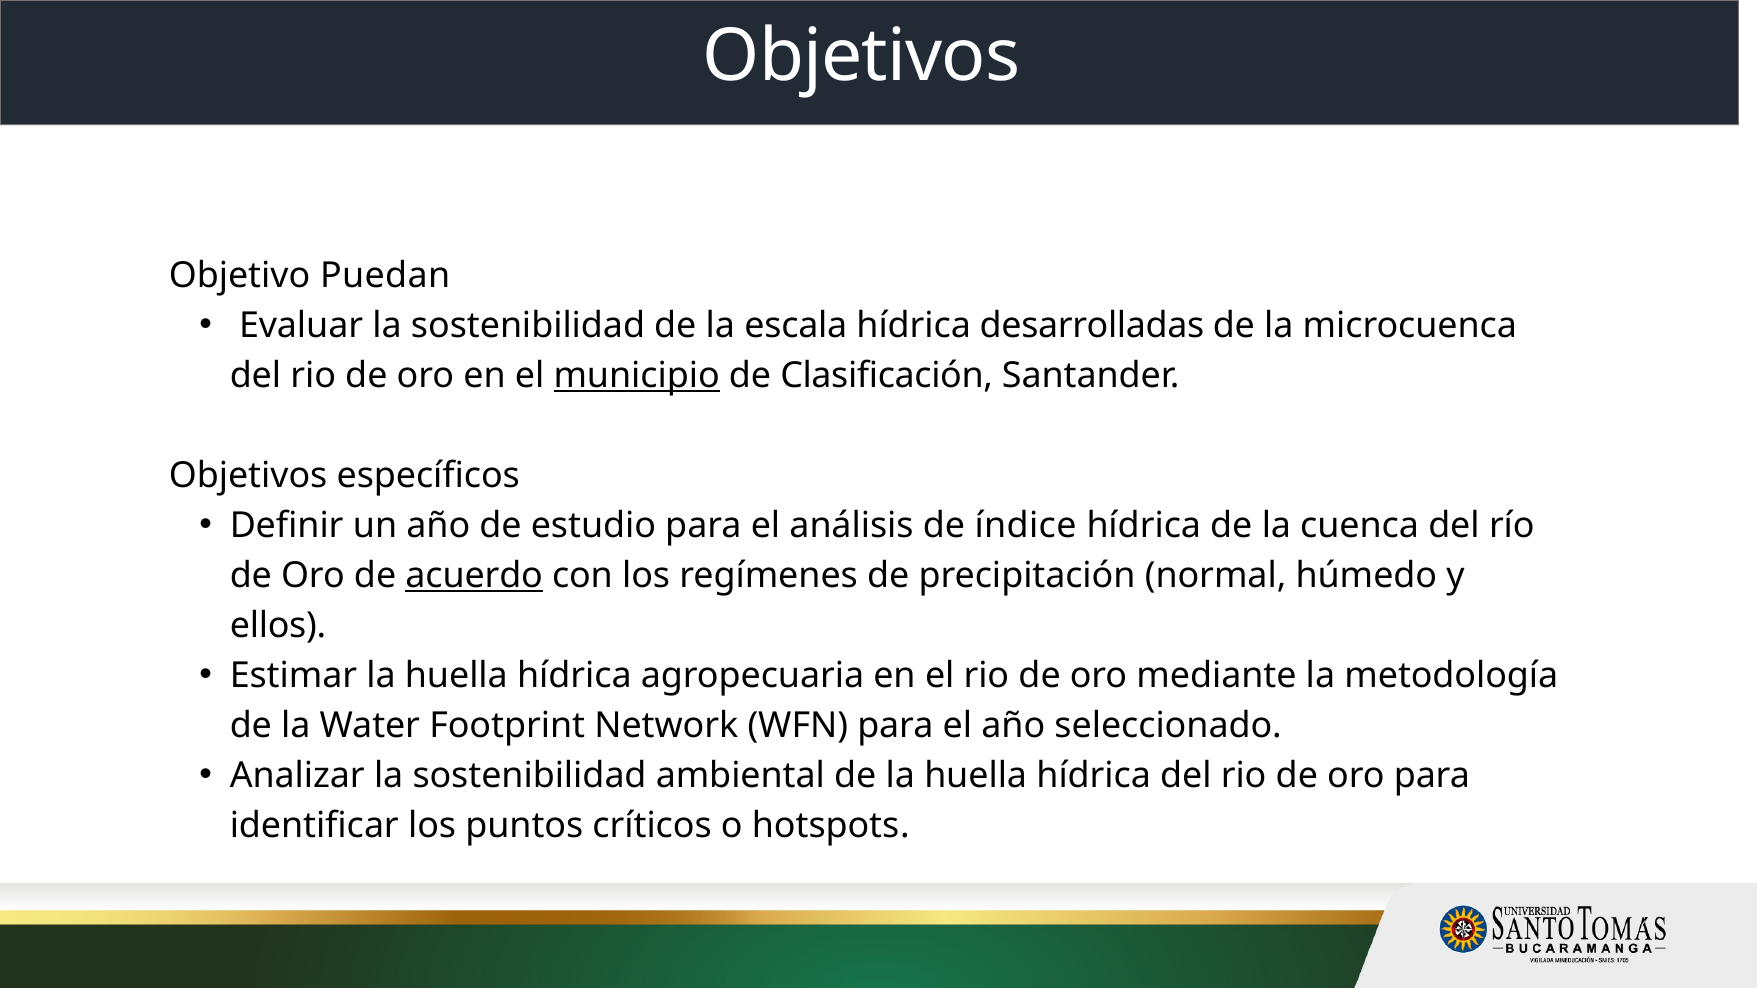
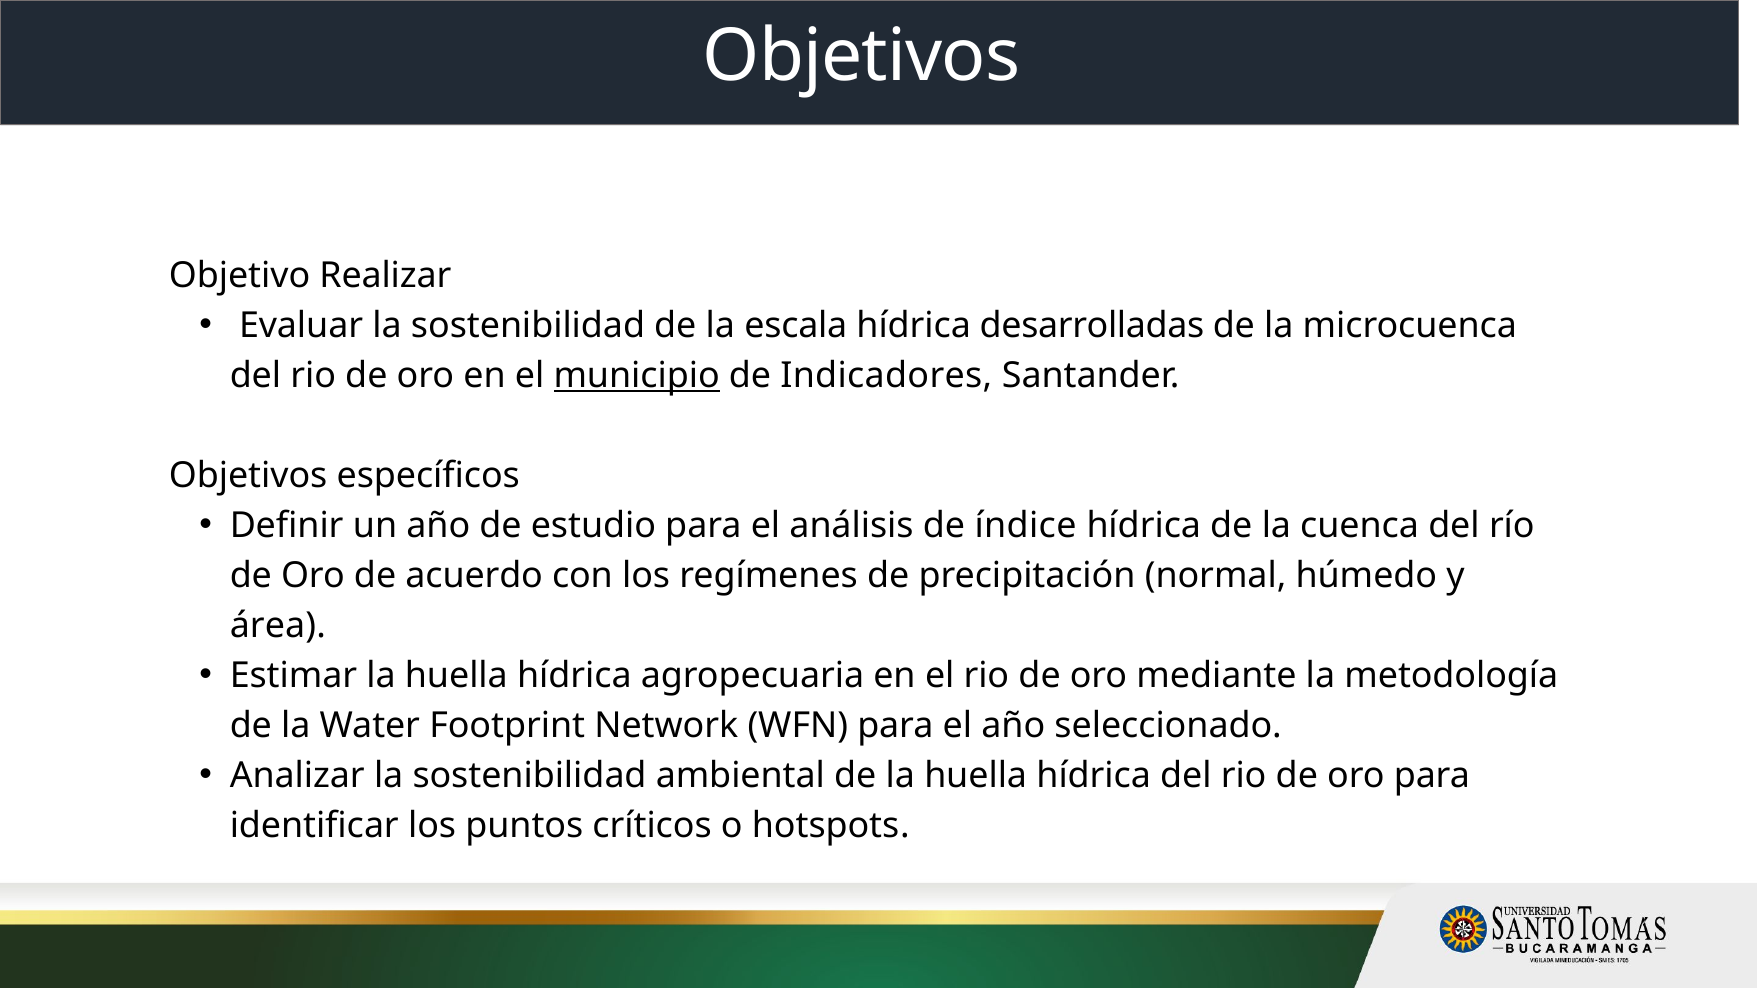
Puedan: Puedan -> Realizar (385, 276)
Clasificación: Clasificación -> Indicadores (886, 376)
acuerdo underline: present -> none (474, 576)
ellos: ellos -> área (278, 626)
